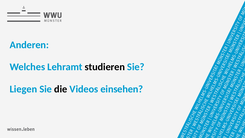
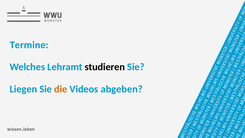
Anderen: Anderen -> Termine (29, 45)
die colour: black -> orange (61, 89)
einsehen: einsehen -> abgeben (122, 89)
